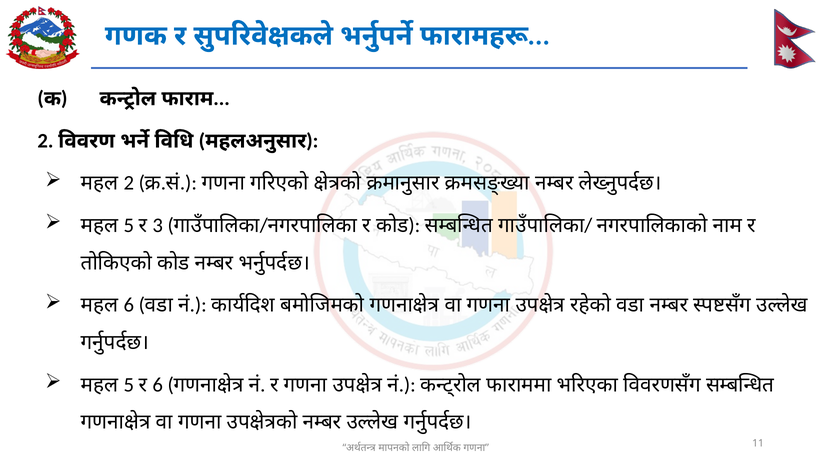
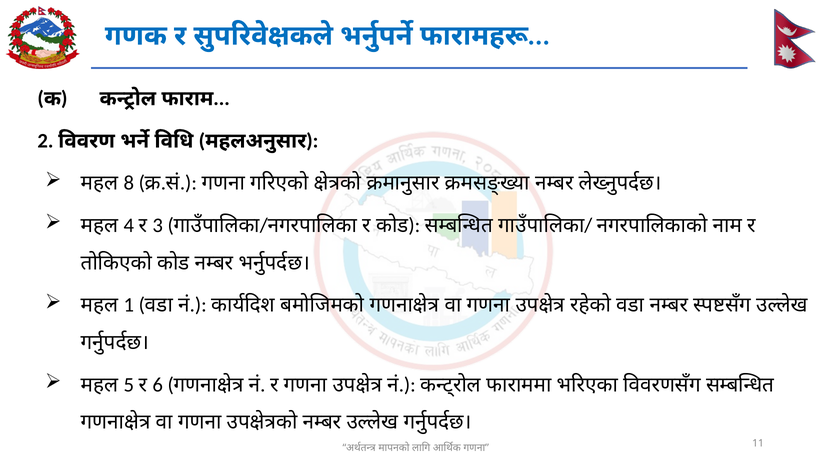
2: 2 -> 8 (129, 183)
5: 5 -> 4 (129, 226)
6: 6 -> 1 (129, 305)
